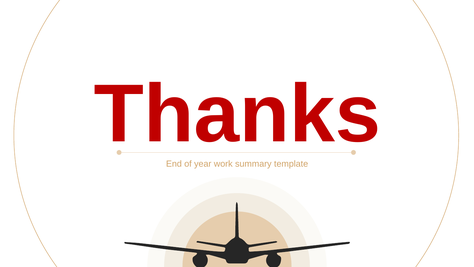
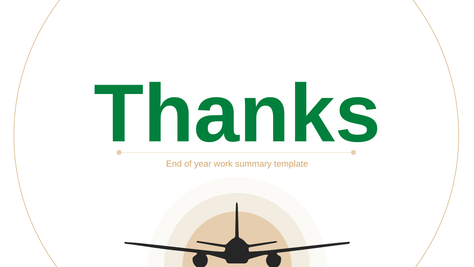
Thanks colour: red -> green (237, 114)
